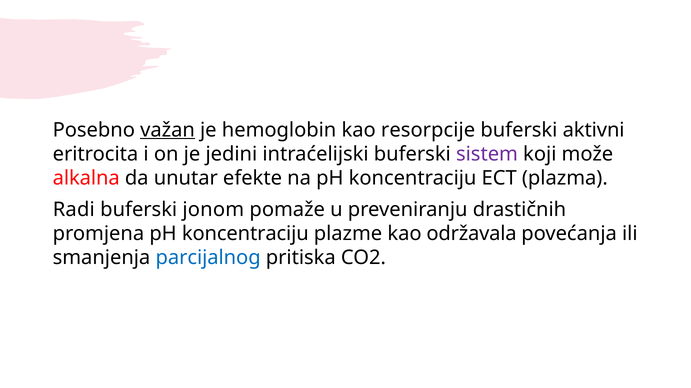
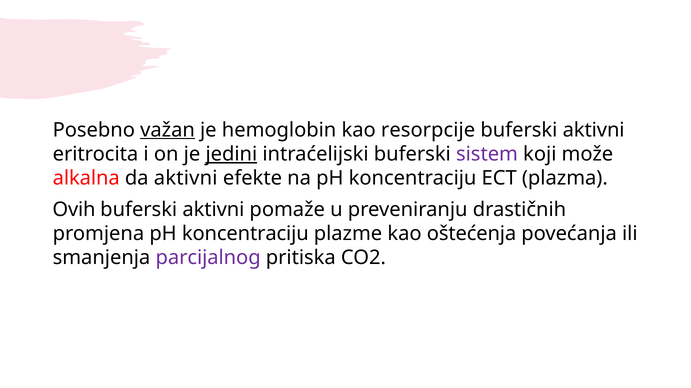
jedini underline: none -> present (231, 154)
da unutar: unutar -> aktivni (186, 179)
Radi: Radi -> Ovih (74, 210)
jonom: jonom -> aktivni (213, 210)
održavala: održavala -> oštećenja (472, 234)
parcijalnog colour: blue -> purple (208, 258)
